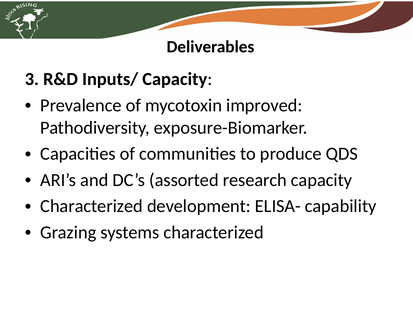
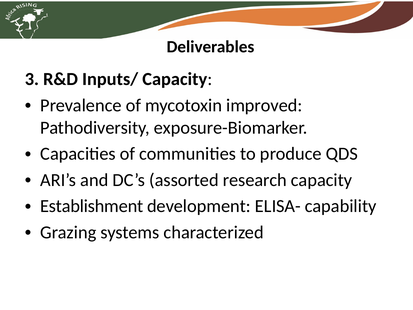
Characterized: Characterized -> Establishment (92, 206)
